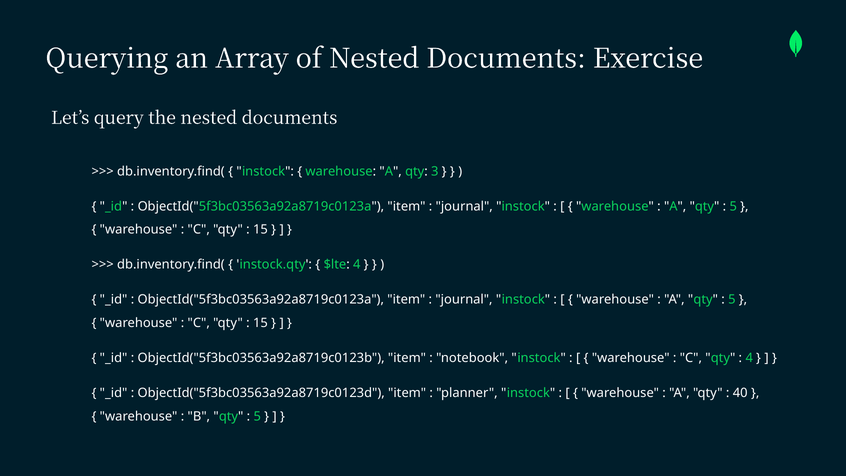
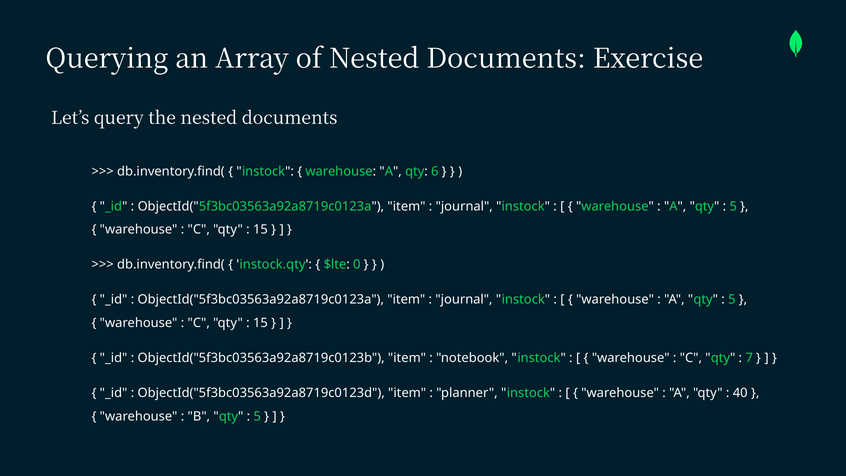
3: 3 -> 6 (435, 171)
$lte 4: 4 -> 0 (357, 265)
4: 4 -> 7 (749, 358)
